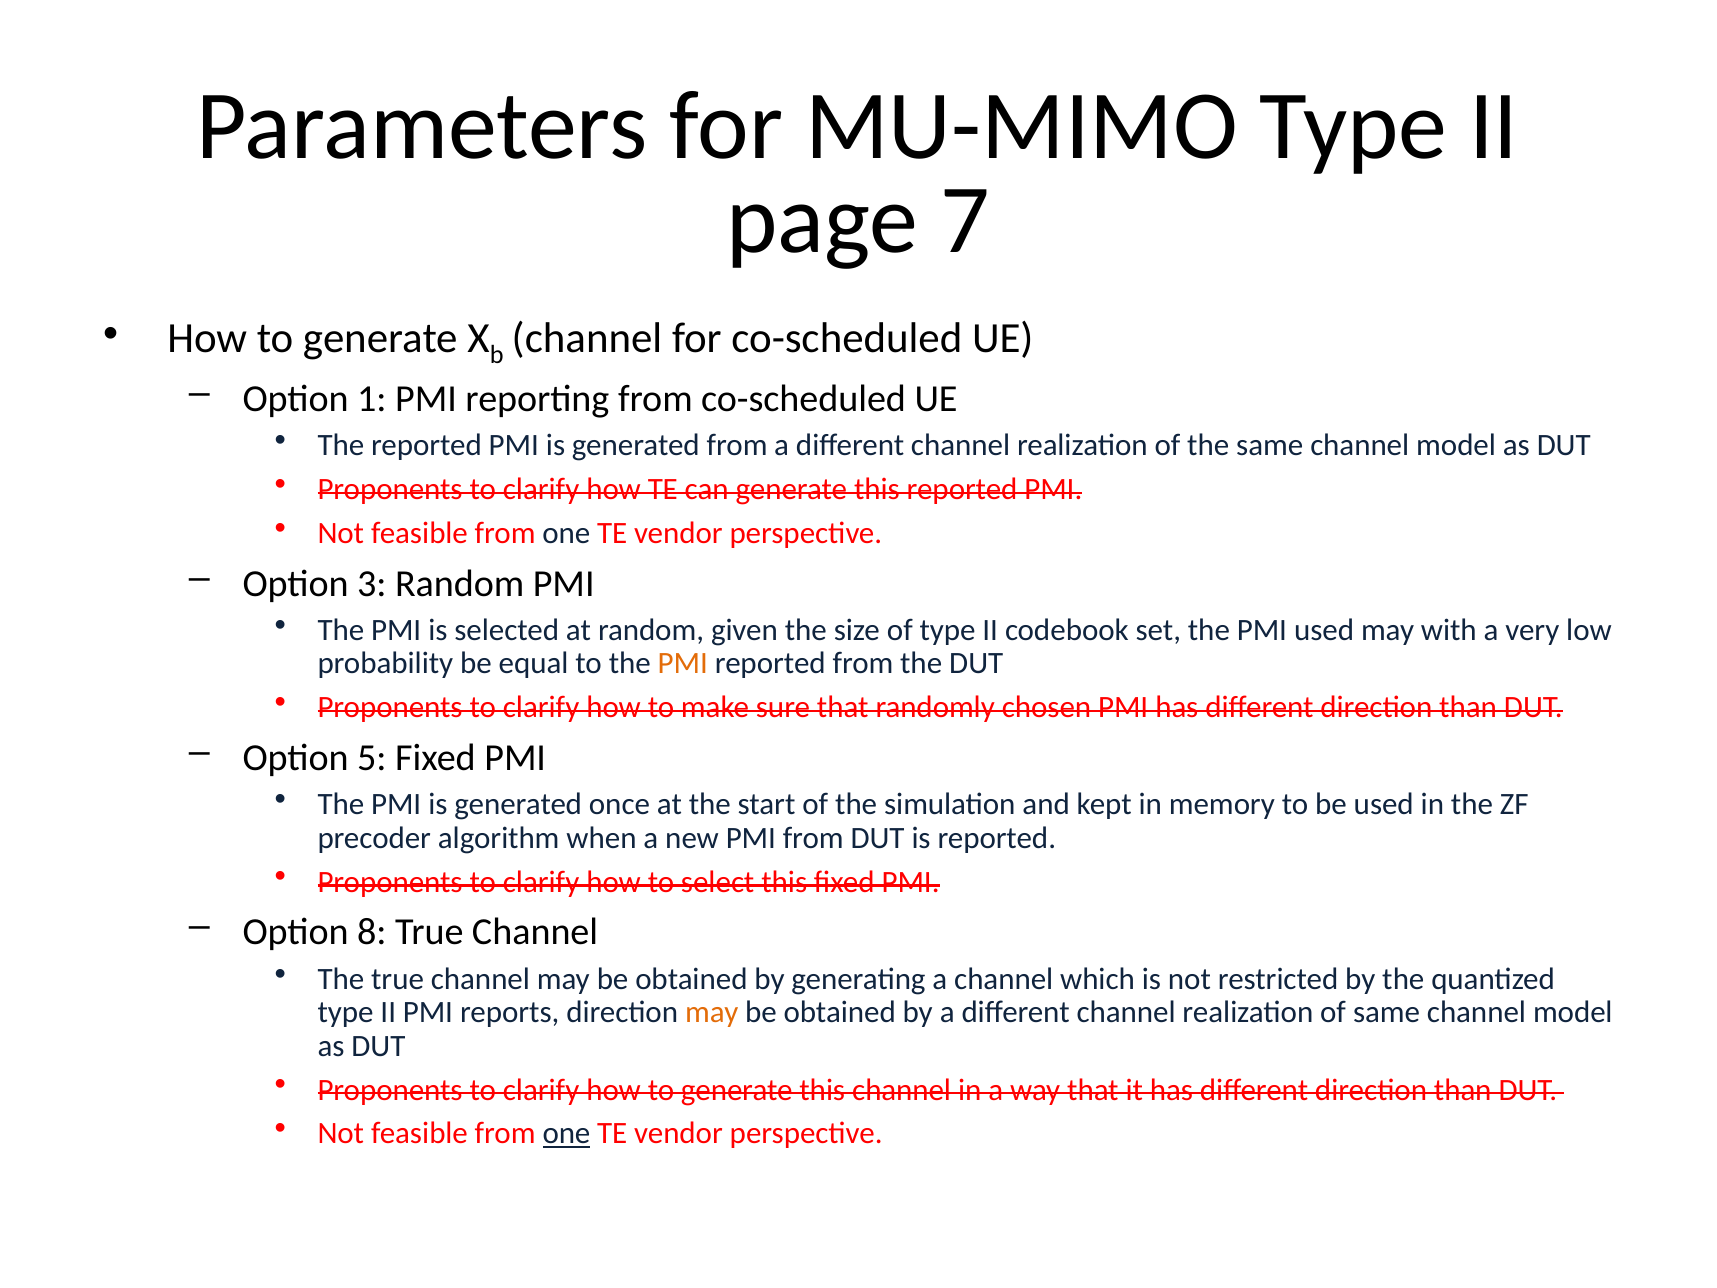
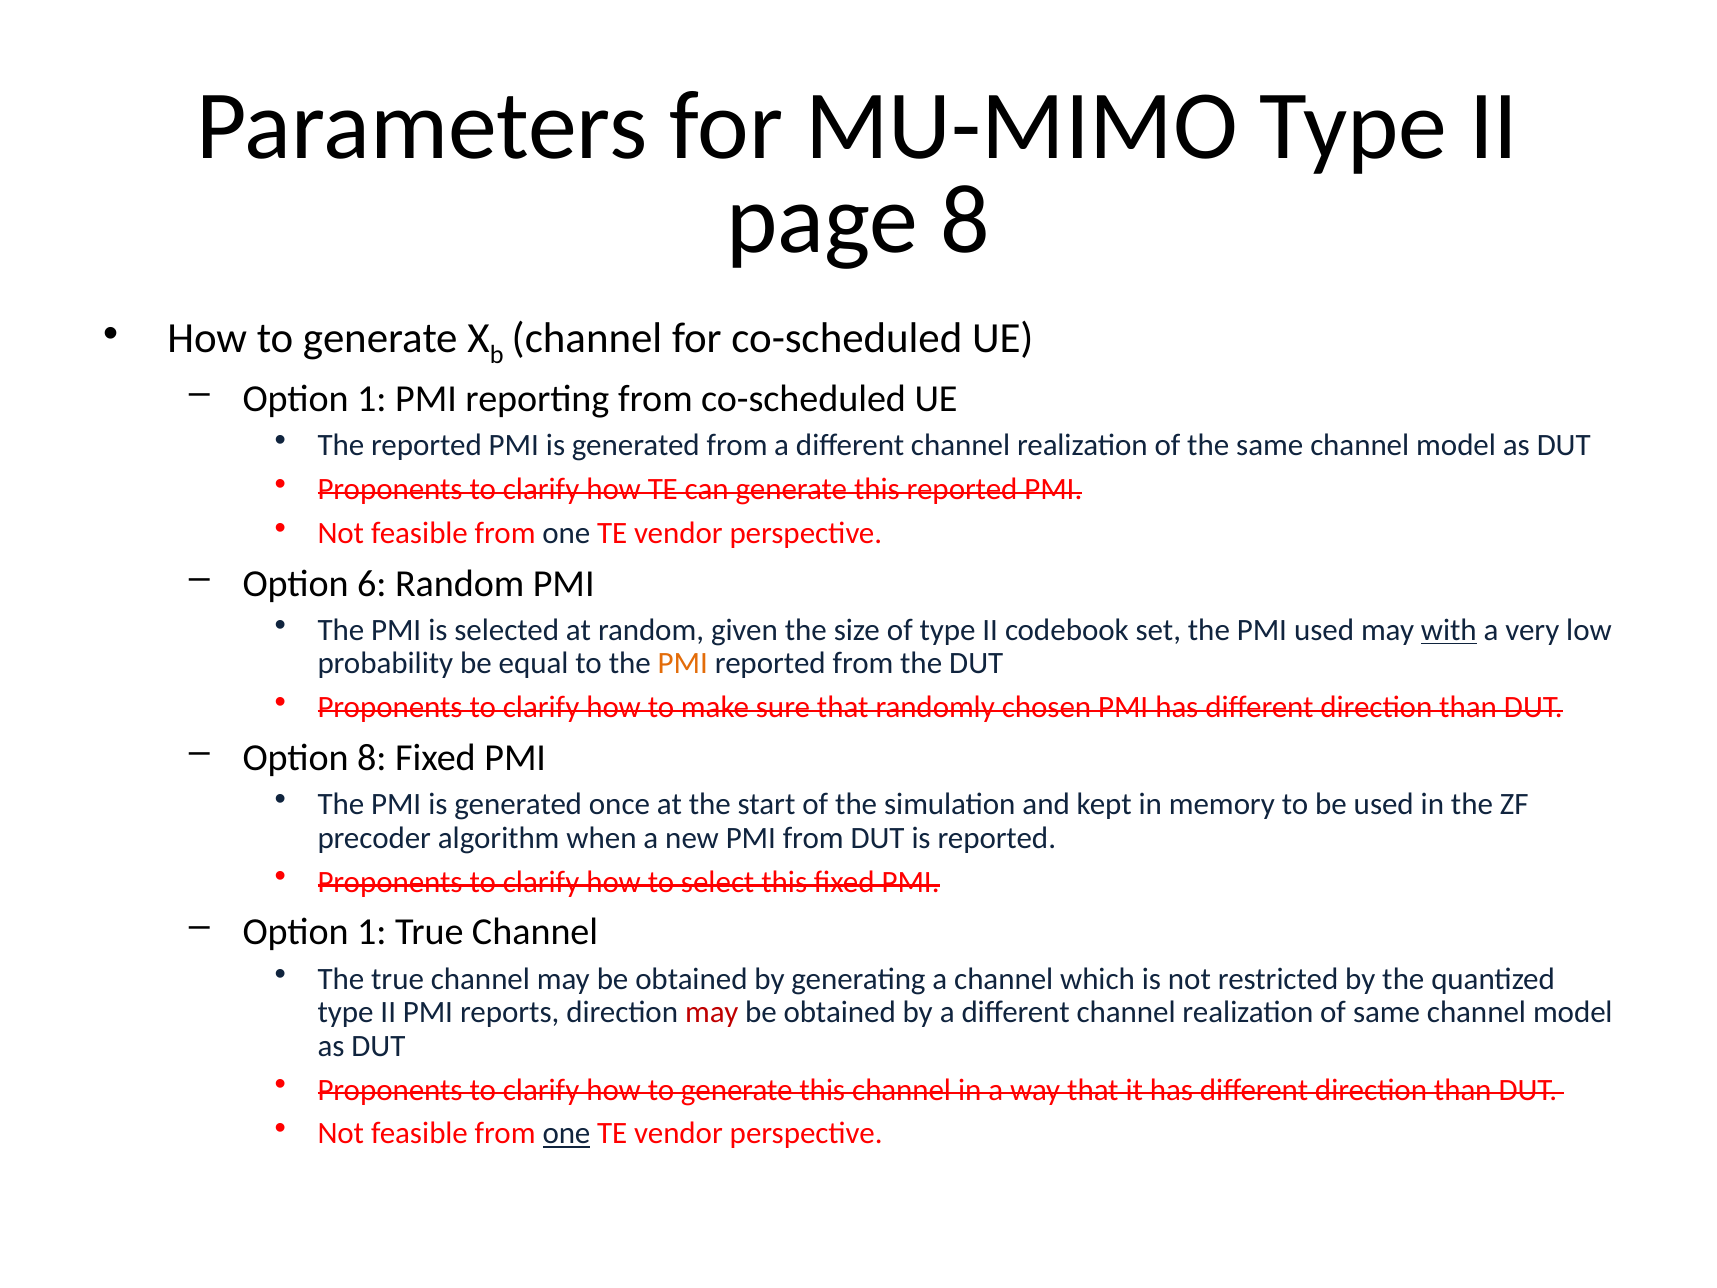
page 7: 7 -> 8 (965, 220)
3: 3 -> 6 (372, 583)
with underline: none -> present (1449, 630)
Option 5: 5 -> 8 (372, 758)
8: 8 -> 1 (372, 932)
may colour: orange -> red (712, 1012)
